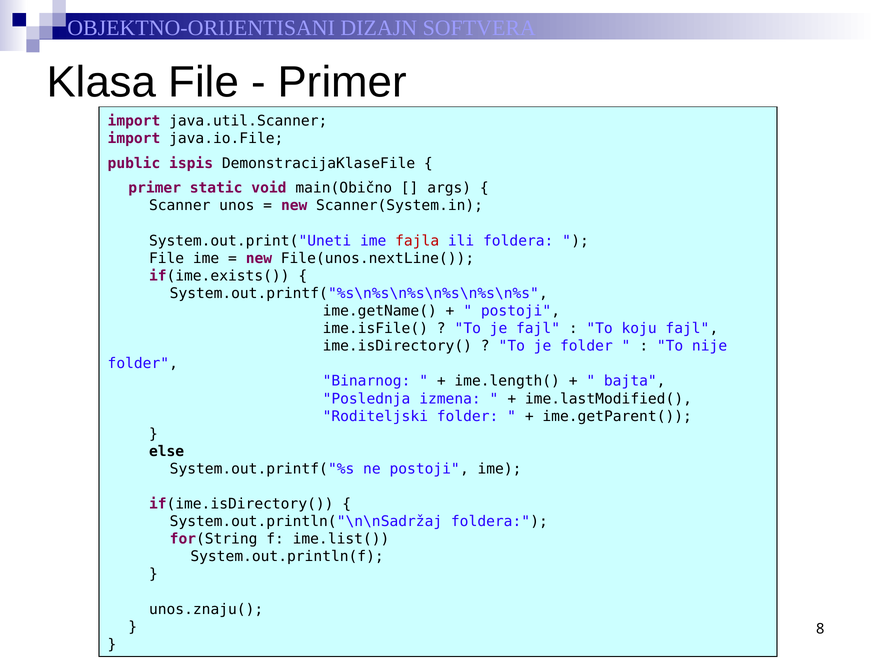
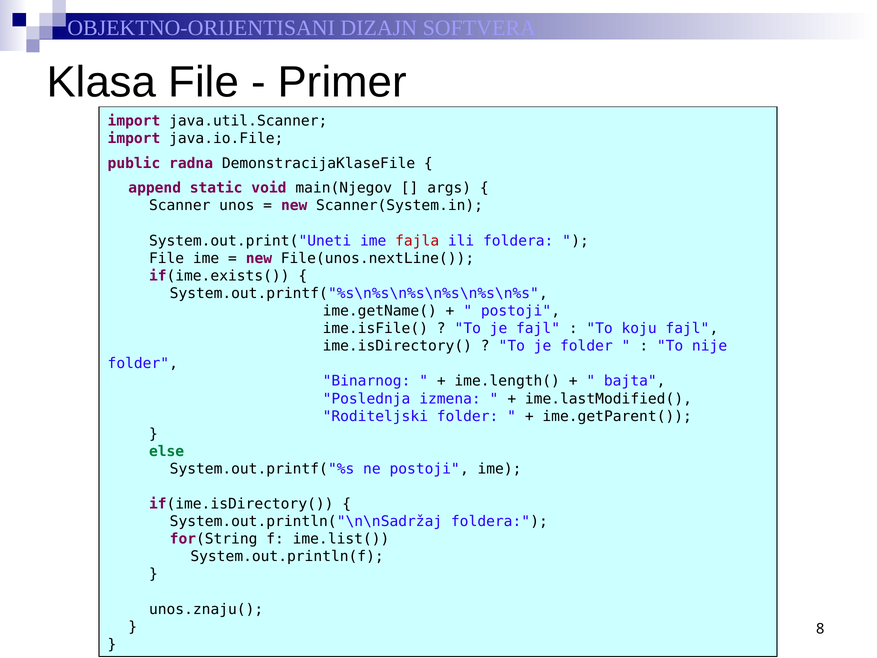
ispis: ispis -> radna (191, 163)
primer: primer -> append (155, 188)
main(Obično: main(Obično -> main(Njegov (344, 188)
else colour: black -> green (167, 451)
